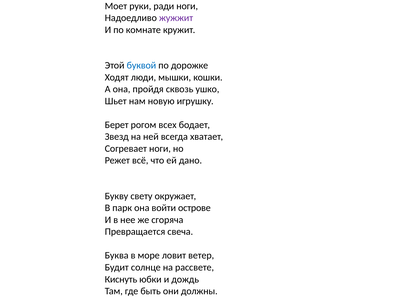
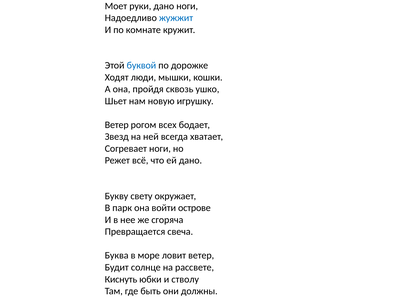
руки ради: ради -> дано (164, 6)
жужжит colour: purple -> blue (176, 18)
Берет: Берет -> Ветер (117, 124)
и дождь: дождь -> стволу (185, 279)
